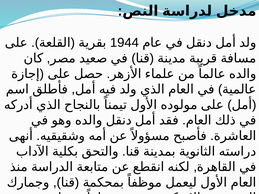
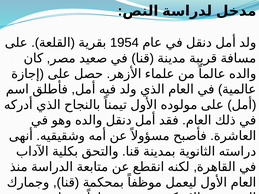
1944: 1944 -> 1954 (124, 43)
